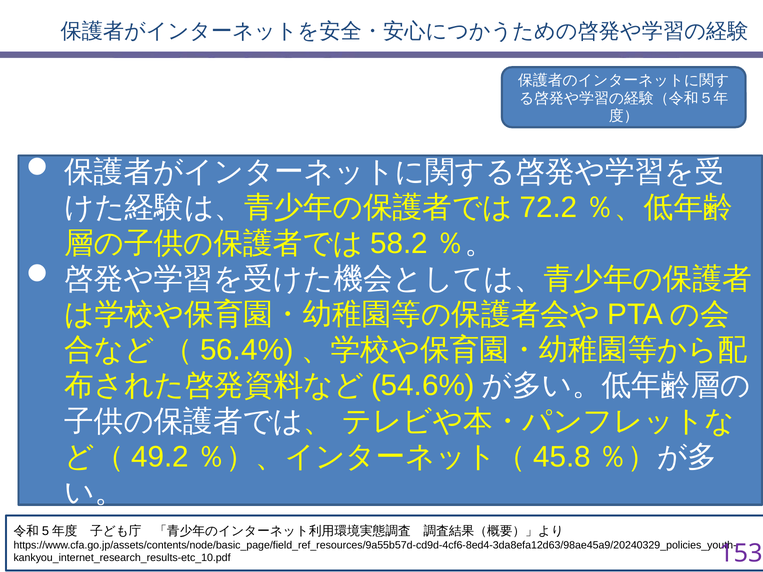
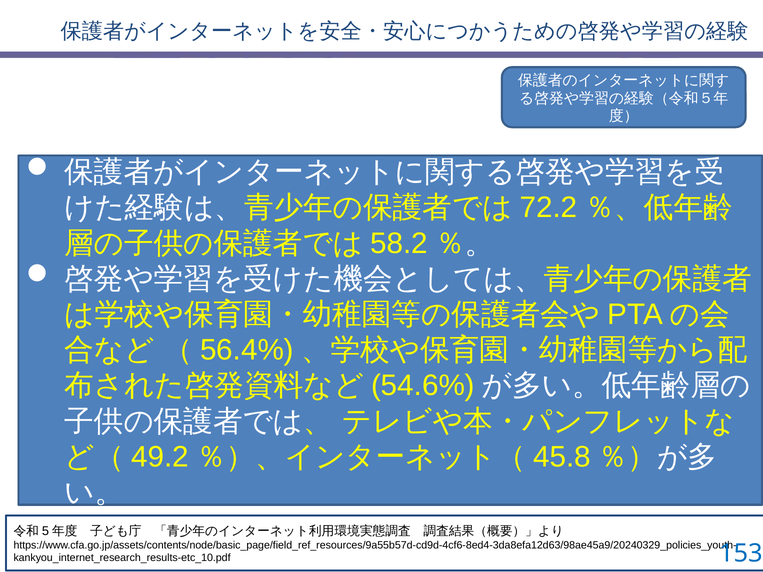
153 colour: purple -> blue (741, 553)
